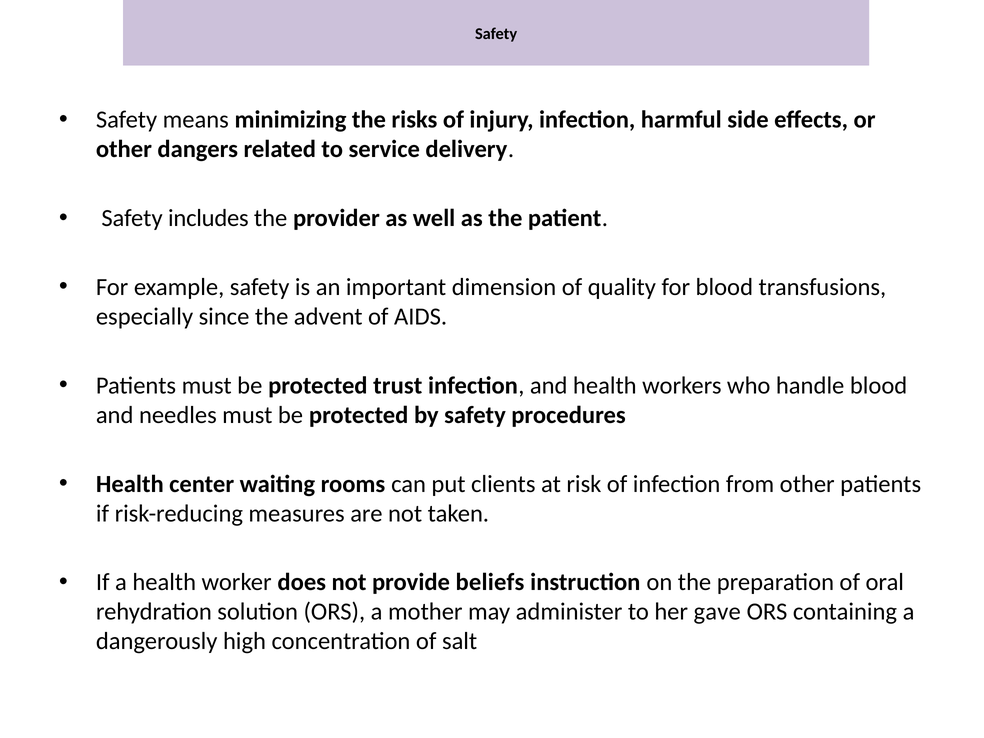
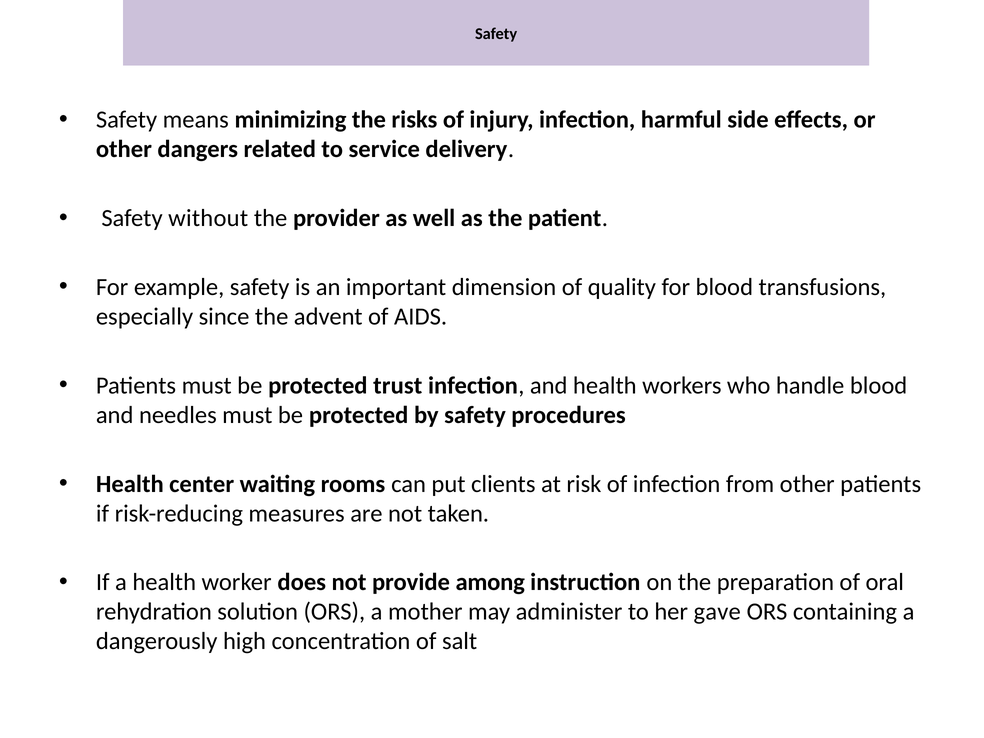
includes: includes -> without (208, 218)
beliefs: beliefs -> among (490, 582)
